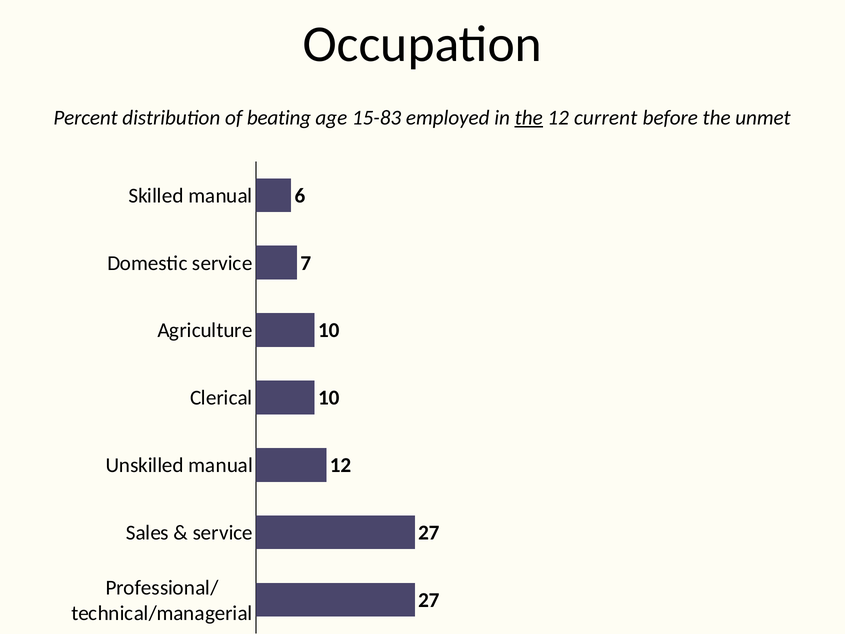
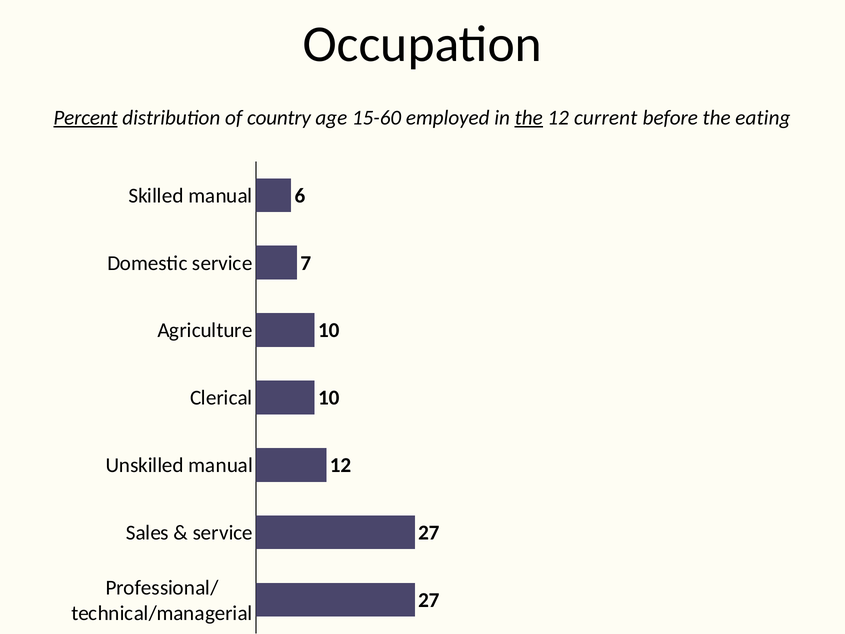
Percent underline: none -> present (86, 118)
beating: beating -> country (279, 118)
15-83: 15-83 -> 15-60 (377, 118)
unmet: unmet -> eating (763, 118)
